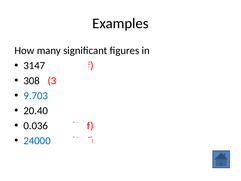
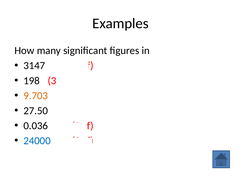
308: 308 -> 198 (32, 81)
9.703 colour: blue -> orange (36, 96)
20.40: 20.40 -> 27.50 (36, 111)
